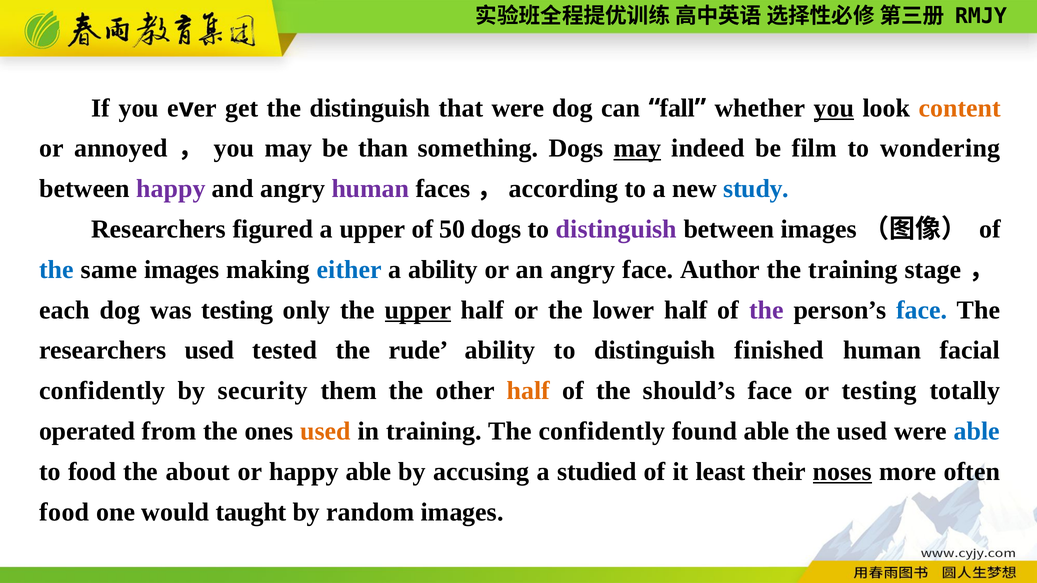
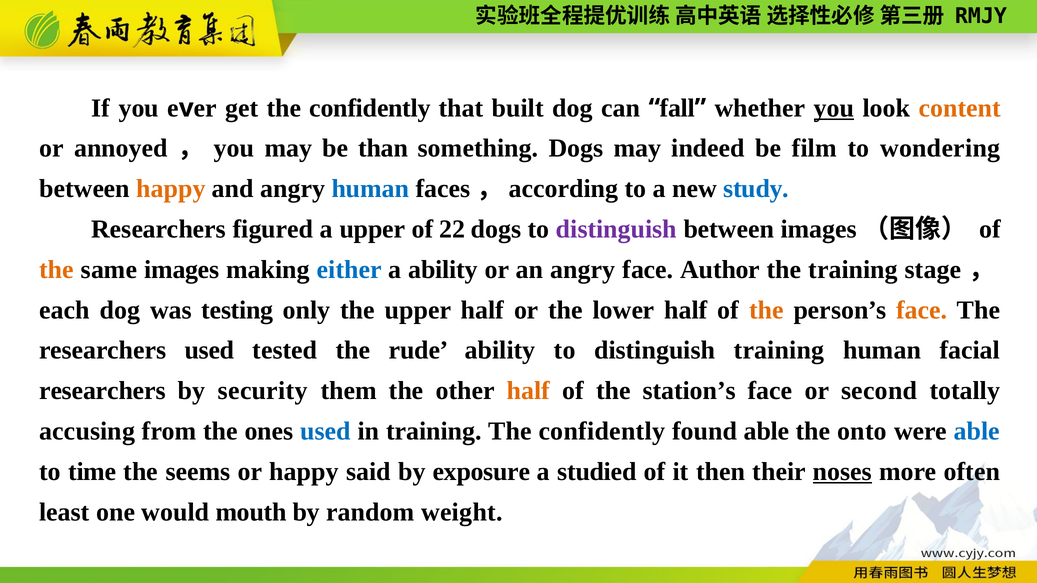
get the distinguish: distinguish -> confidently (370, 108)
that were: were -> built (518, 108)
may underline: present -> none (637, 149)
happy colour: purple -> orange (171, 189)
human colour: purple -> blue (370, 189)
50: 50 -> 22 (452, 229)
the colour: blue -> orange (57, 270)
upper underline: present -> none (418, 310)
the colour: purple -> orange (766, 310)
face colour: blue -> orange (922, 310)
distinguish finished: finished -> training (779, 351)
confidently: confidently -> researchers (102, 391)
should’s: should’s -> station’s (689, 391)
or testing: testing -> second (879, 391)
operated: operated -> accusing (87, 432)
used colour: orange -> blue (326, 432)
the used: used -> onto (862, 432)
to food: food -> time (92, 472)
about: about -> seems (198, 472)
happy able: able -> said (368, 472)
accusing: accusing -> exposure (481, 472)
least: least -> then (721, 472)
food: food -> least (64, 512)
taught: taught -> mouth (251, 512)
random images: images -> weight (462, 512)
